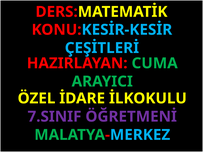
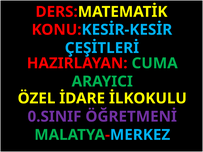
7.SINIF: 7.SINIF -> 0.SINIF (54, 117)
